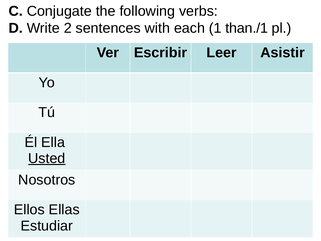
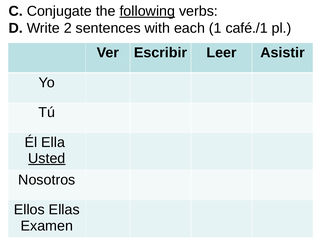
following underline: none -> present (147, 11)
than./1: than./1 -> café./1 (247, 28)
Estudiar: Estudiar -> Examen (47, 226)
